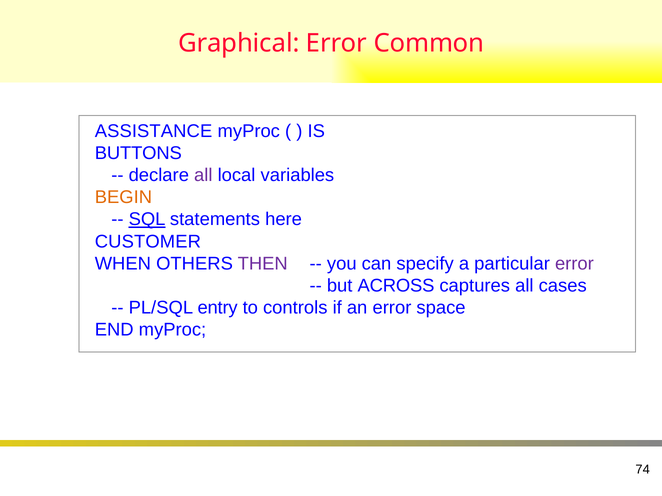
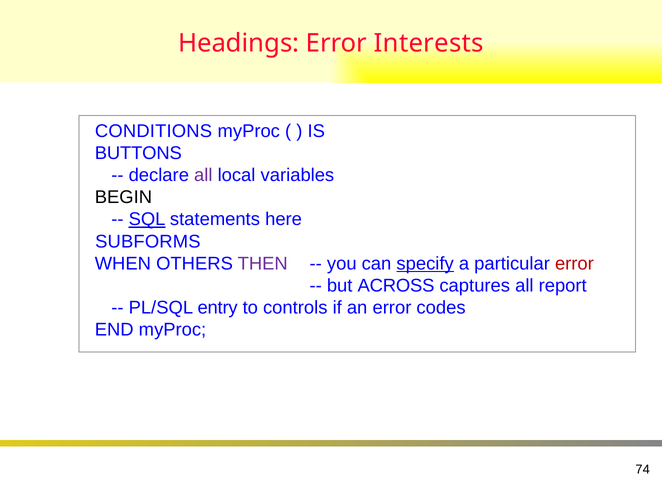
Graphical: Graphical -> Headings (239, 43)
Common: Common -> Interests (429, 43)
ASSISTANCE: ASSISTANCE -> CONDITIONS (153, 131)
BEGIN colour: orange -> black (123, 198)
CUSTOMER: CUSTOMER -> SUBFORMS (148, 242)
specify underline: none -> present (425, 264)
error colour: purple -> red (574, 264)
cases: cases -> report (563, 286)
space: space -> codes (441, 308)
